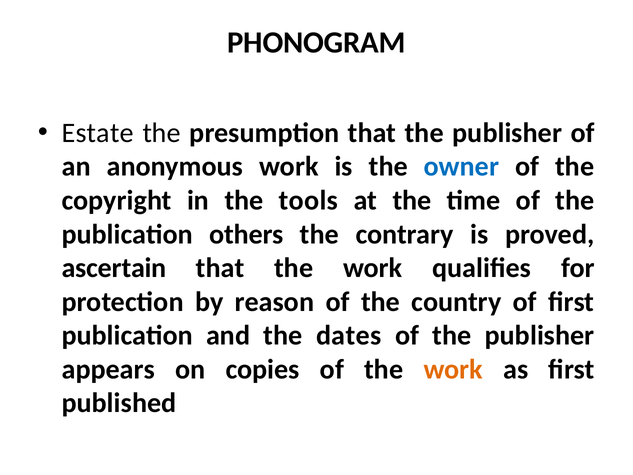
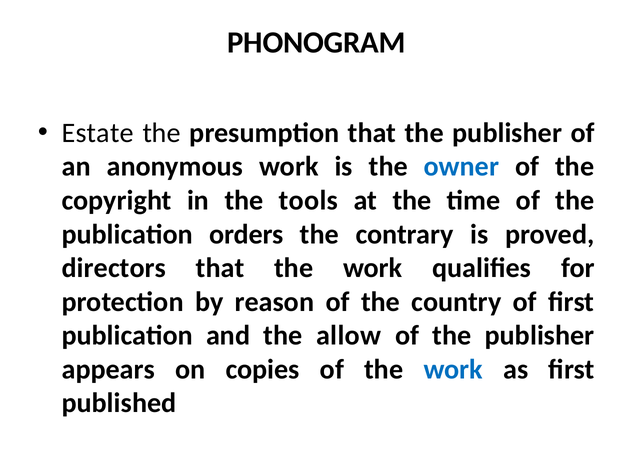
others: others -> orders (246, 234)
ascertain: ascertain -> directors (114, 268)
dates: dates -> allow (349, 335)
work colour: orange -> blue (453, 369)
